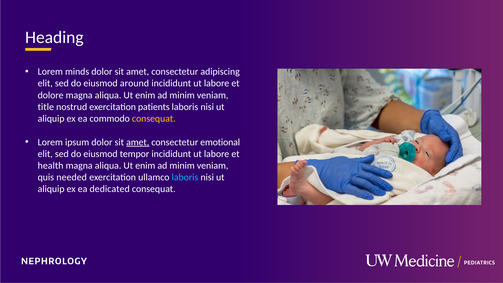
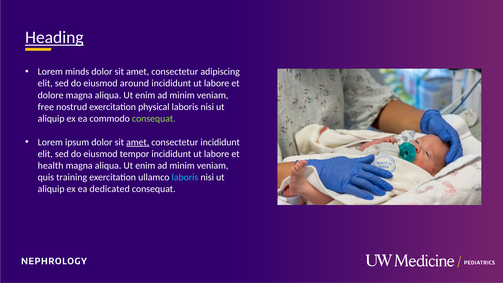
Heading underline: none -> present (54, 38)
title: title -> free (46, 107)
patients: patients -> physical (154, 107)
consequat colour: yellow -> light green (154, 119)
consectetur emotional: emotional -> incididunt (220, 142)
needed: needed -> training (72, 177)
